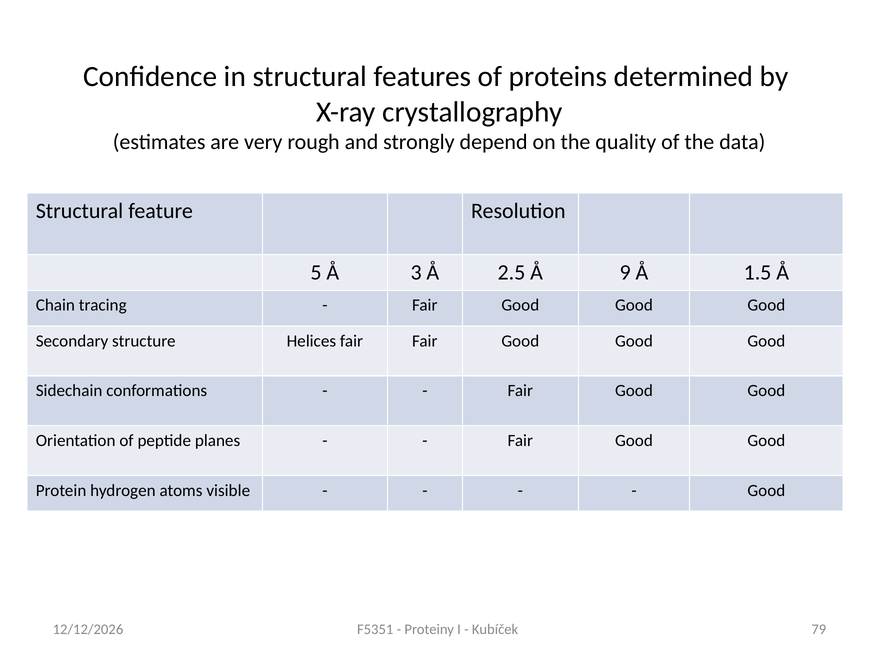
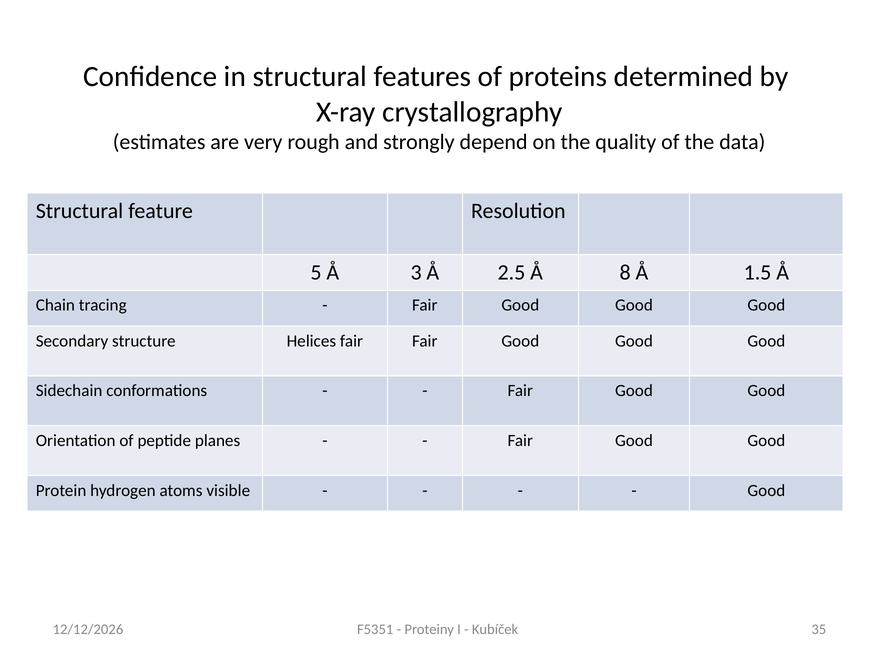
9: 9 -> 8 (625, 273)
79: 79 -> 35 (819, 629)
